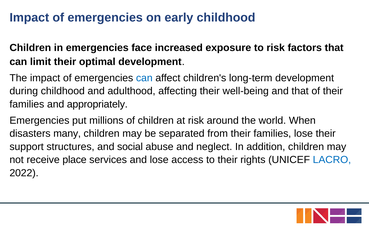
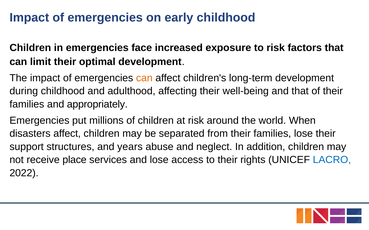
can colour: blue -> orange (144, 78)
disasters many: many -> affect (67, 134)
social: social -> years (130, 147)
